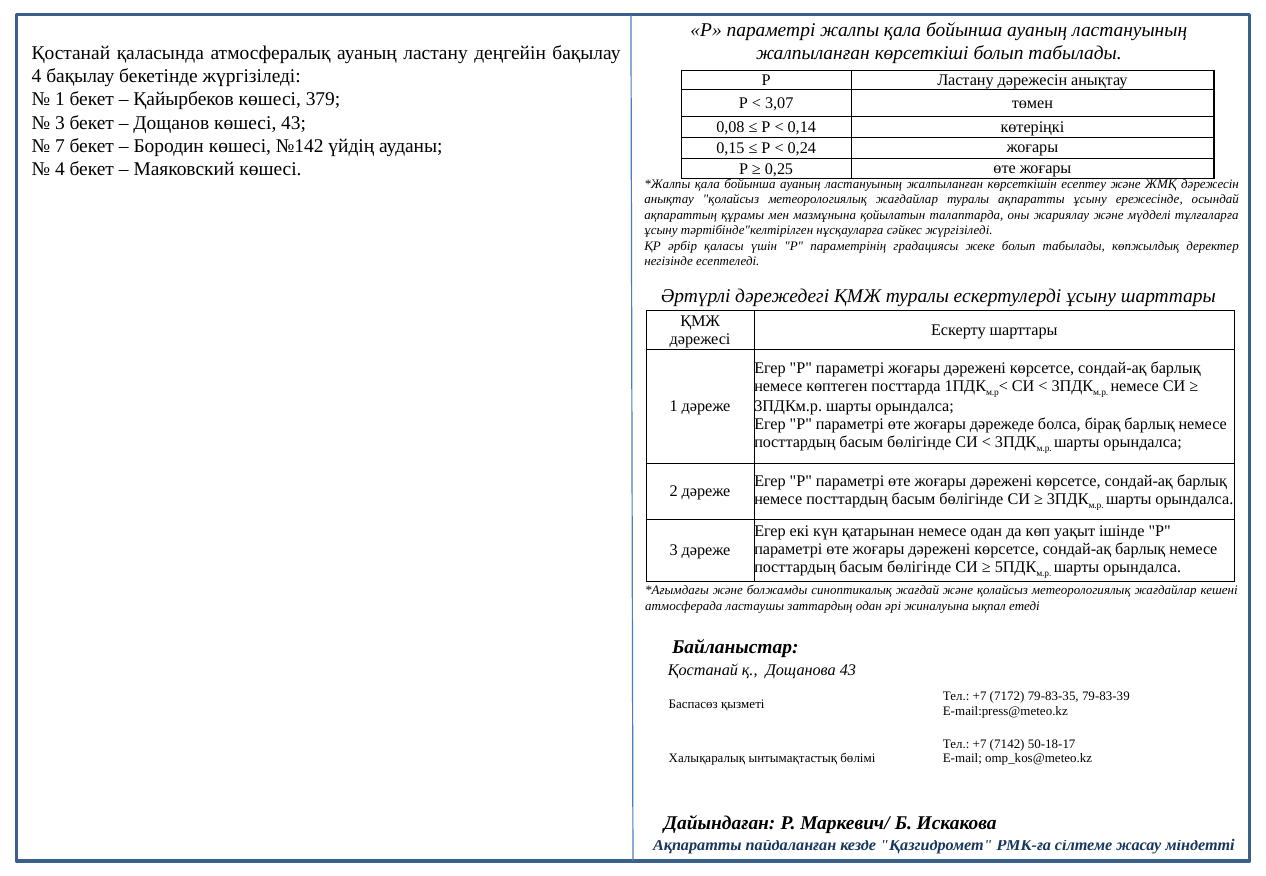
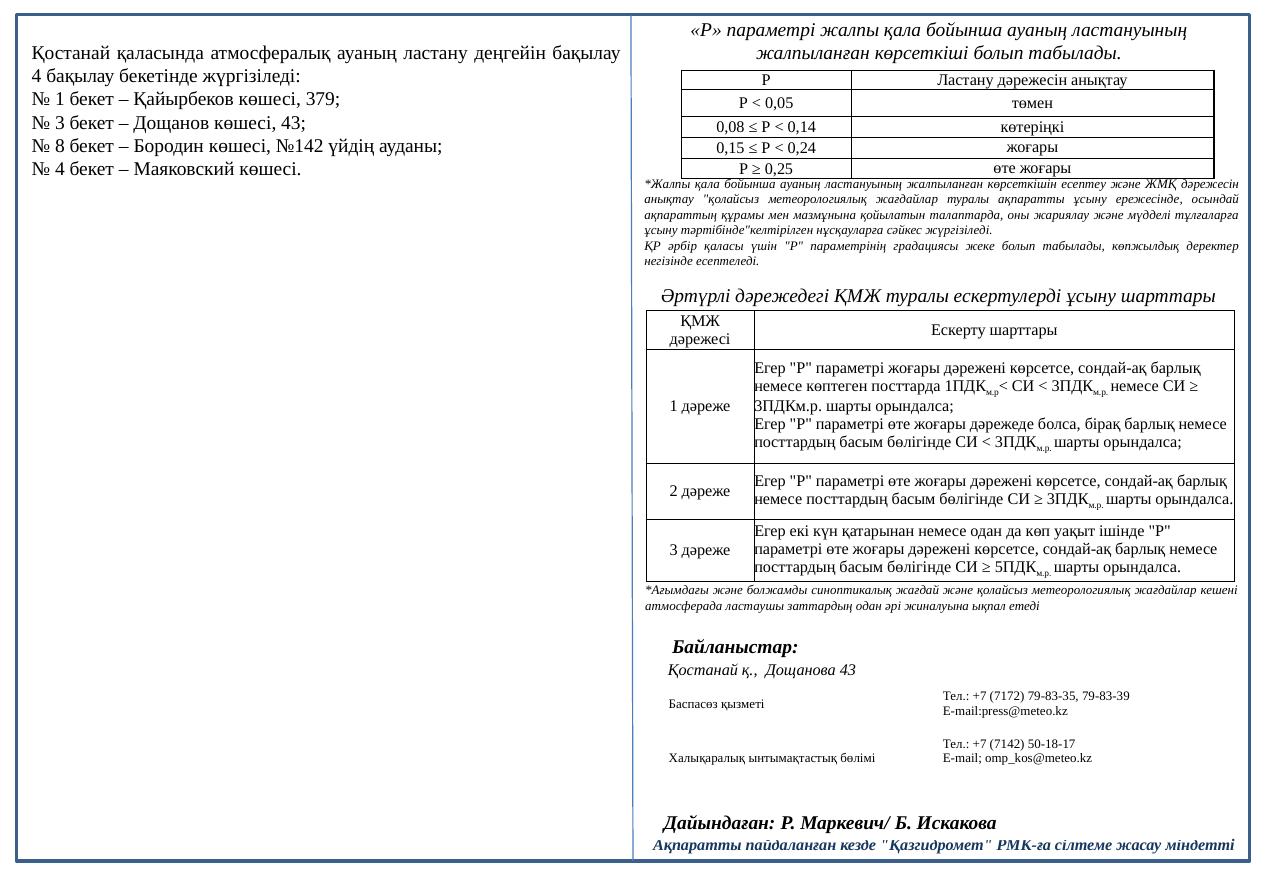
3,07: 3,07 -> 0,05 (779, 104)
7: 7 -> 8 (60, 146)
